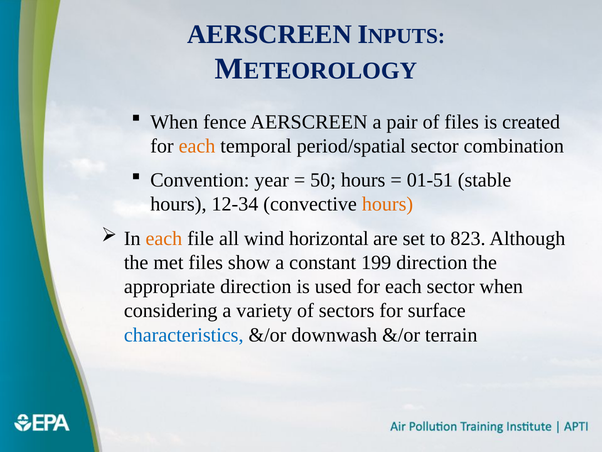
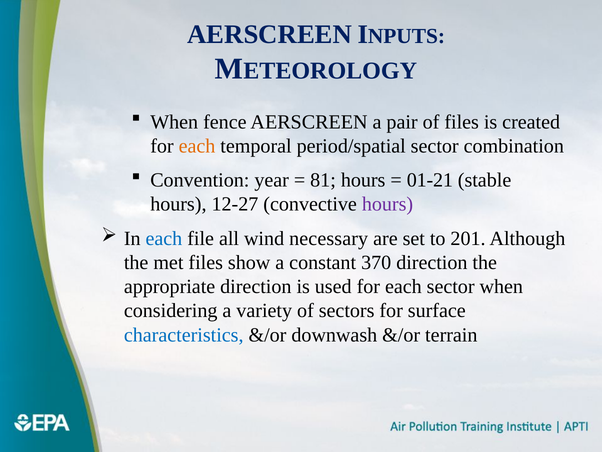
50: 50 -> 81 (323, 180)
01-51: 01-51 -> 01-21 (430, 180)
12-34: 12-34 -> 12-27 (235, 204)
hours colour: orange -> purple (388, 204)
each colour: orange -> blue (164, 238)
horizontal: horizontal -> necessary (329, 238)
823: 823 -> 201 (468, 238)
199: 199 -> 370 (376, 262)
